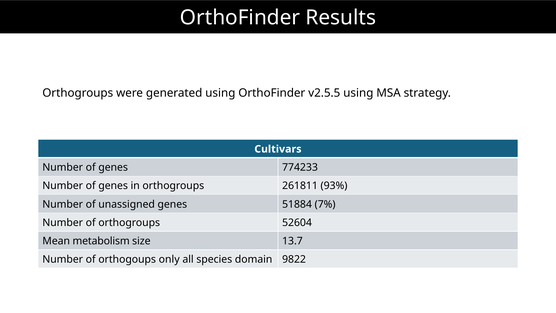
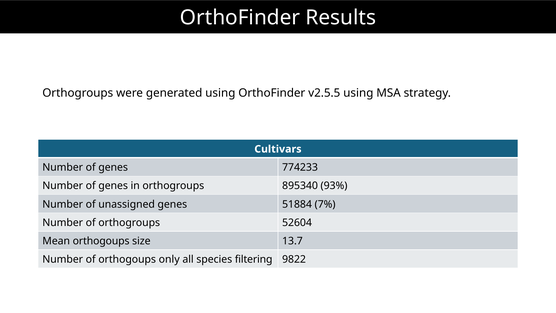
261811: 261811 -> 895340 (300, 186)
Mean metabolism: metabolism -> orthogoups (101, 241)
domain: domain -> filtering (254, 259)
